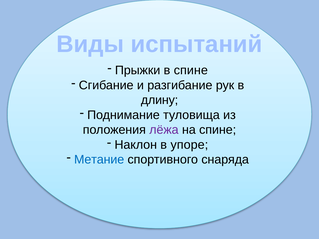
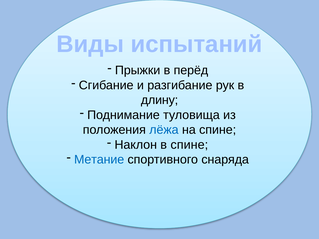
в спине: спине -> перёд (191, 70)
лёжа colour: purple -> blue (164, 130)
в упоре: упоре -> спине (189, 145)
